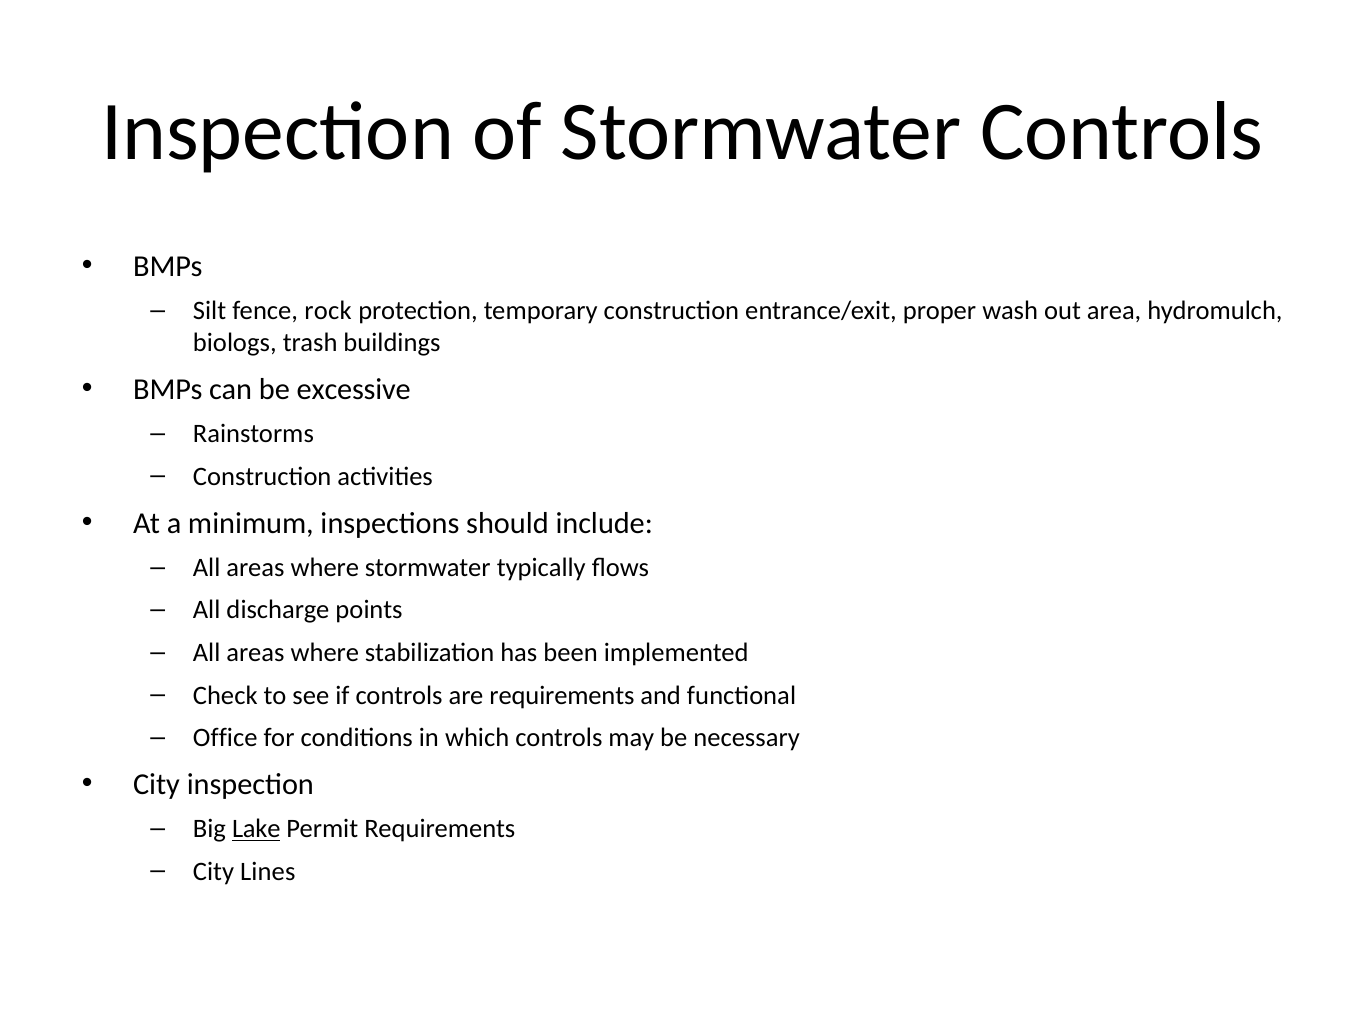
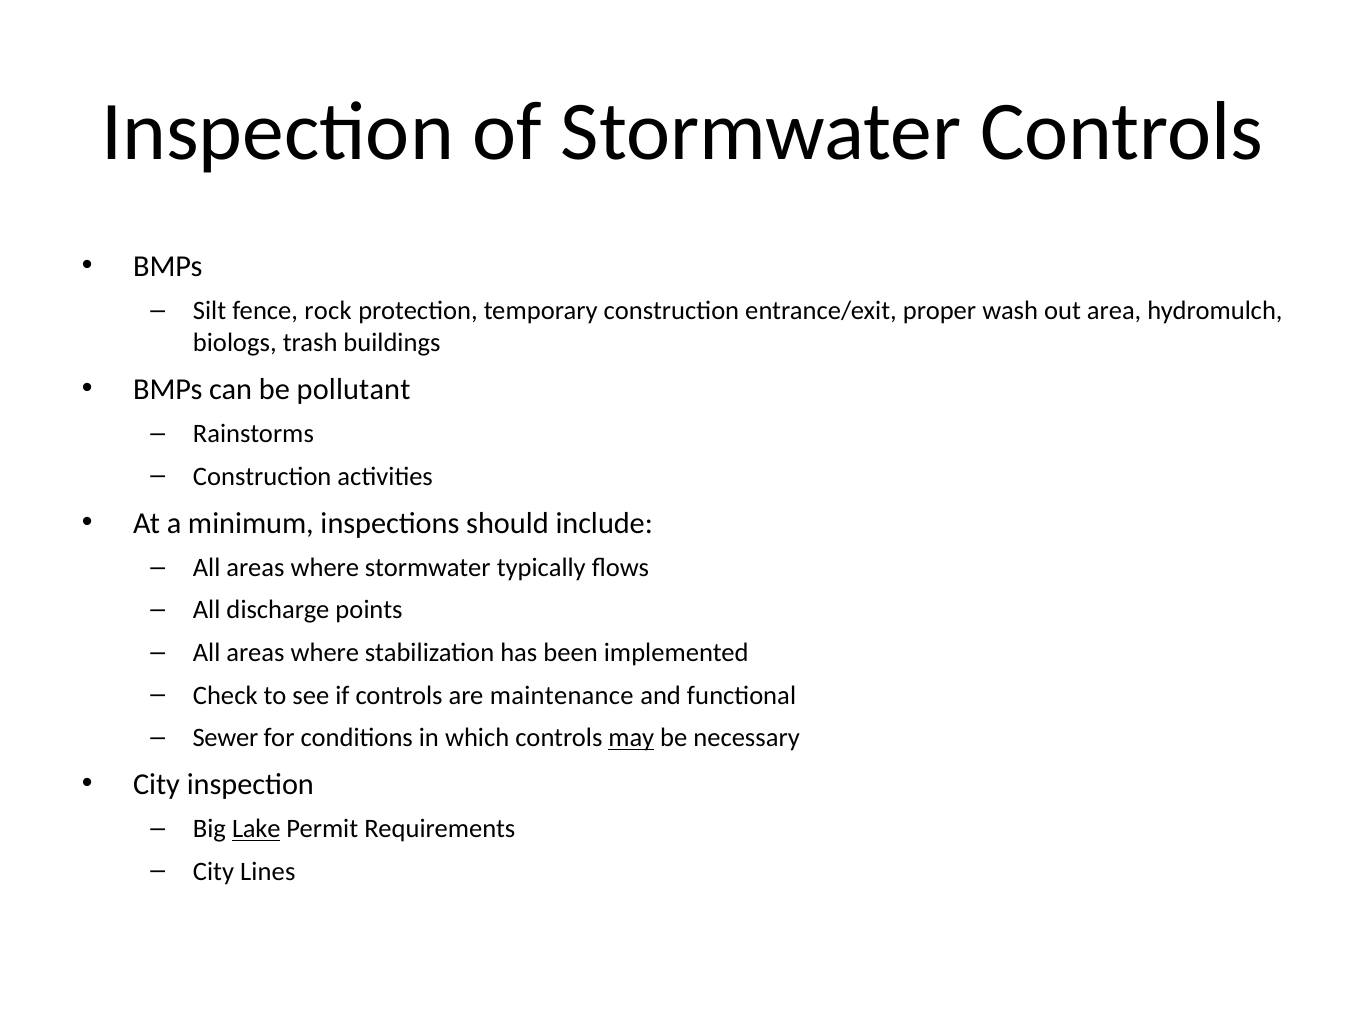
excessive: excessive -> pollutant (354, 389)
are requirements: requirements -> maintenance (562, 695)
Office: Office -> Sewer (225, 738)
may underline: none -> present (631, 738)
